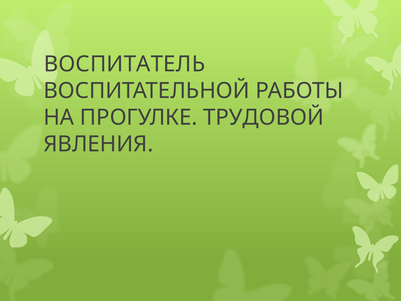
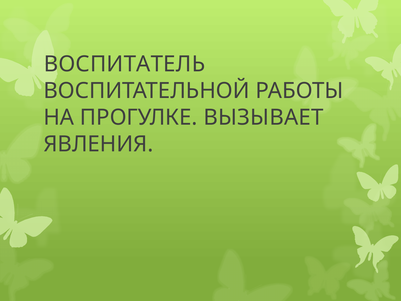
ТРУДОВОЙ: ТРУДОВОЙ -> ВЫЗЫВАЕТ (263, 117)
